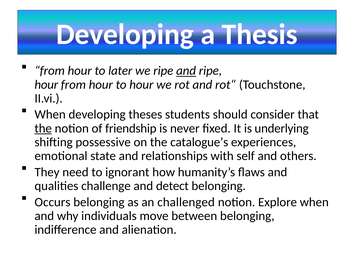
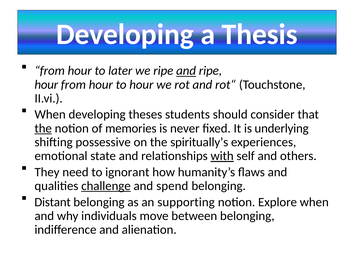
friendship: friendship -> memories (131, 128)
catalogue’s: catalogue’s -> spiritually’s (199, 142)
with underline: none -> present (222, 156)
challenge underline: none -> present (106, 186)
detect: detect -> spend (172, 186)
Occurs: Occurs -> Distant (53, 202)
challenged: challenged -> supporting (186, 202)
